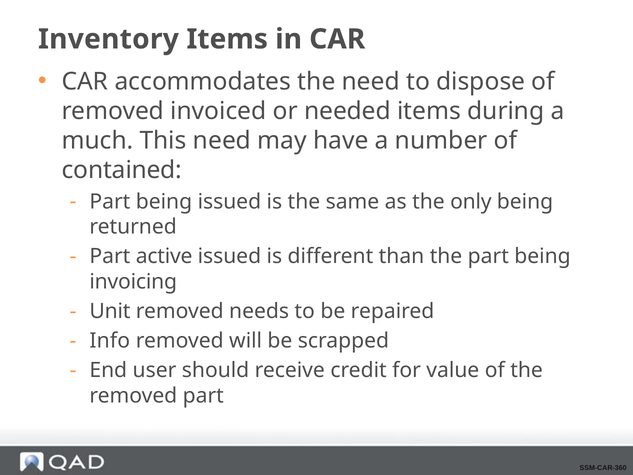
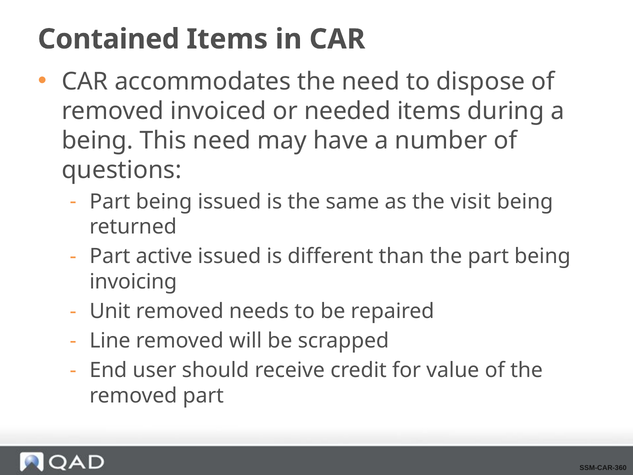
Inventory: Inventory -> Contained (109, 39)
much: much -> being (98, 141)
contained: contained -> questions (122, 170)
only: only -> visit (471, 201)
Info: Info -> Line (110, 341)
